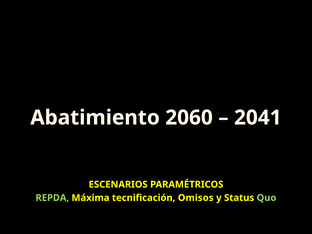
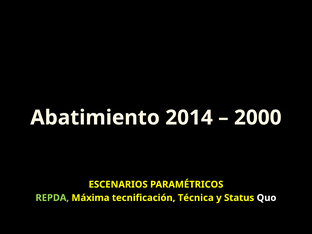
2060: 2060 -> 2014 (189, 118)
2041: 2041 -> 2000 (258, 118)
Omisos: Omisos -> Técnica (196, 198)
Quo colour: light green -> white (267, 198)
